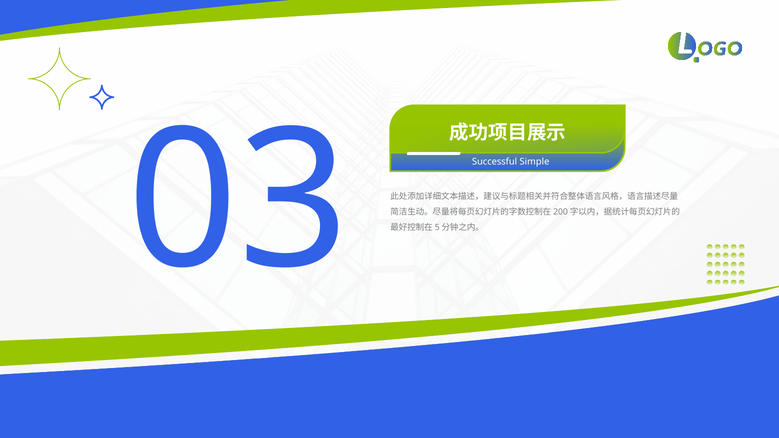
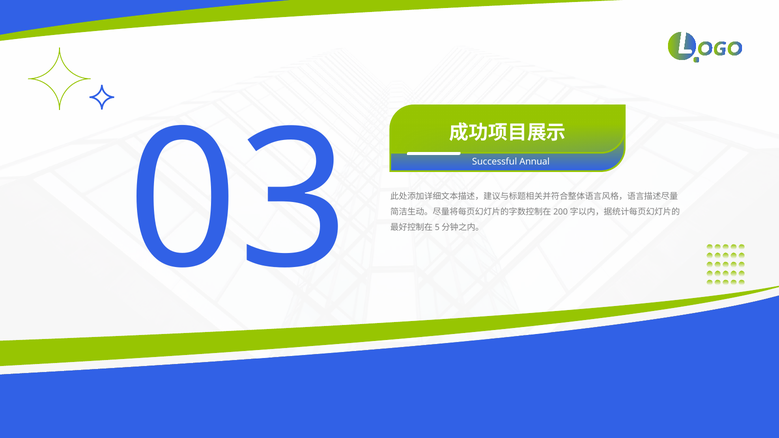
Simple: Simple -> Annual (535, 162)
